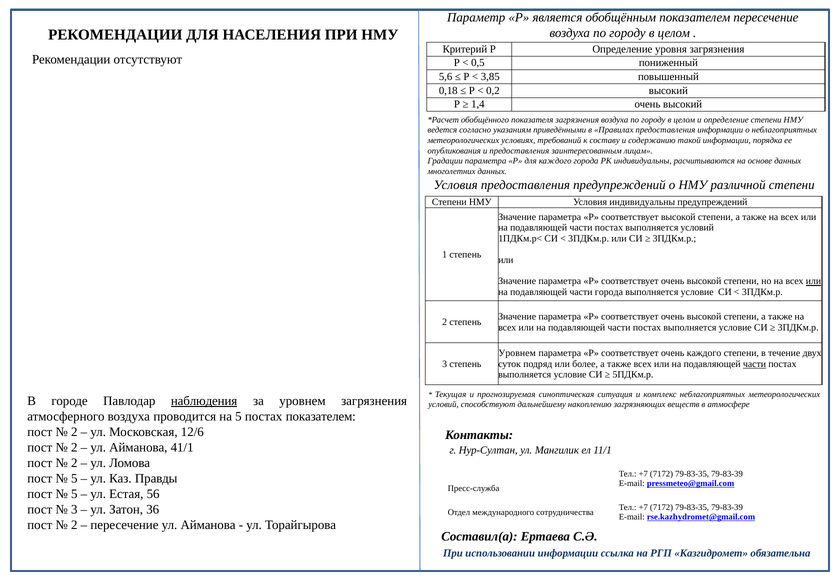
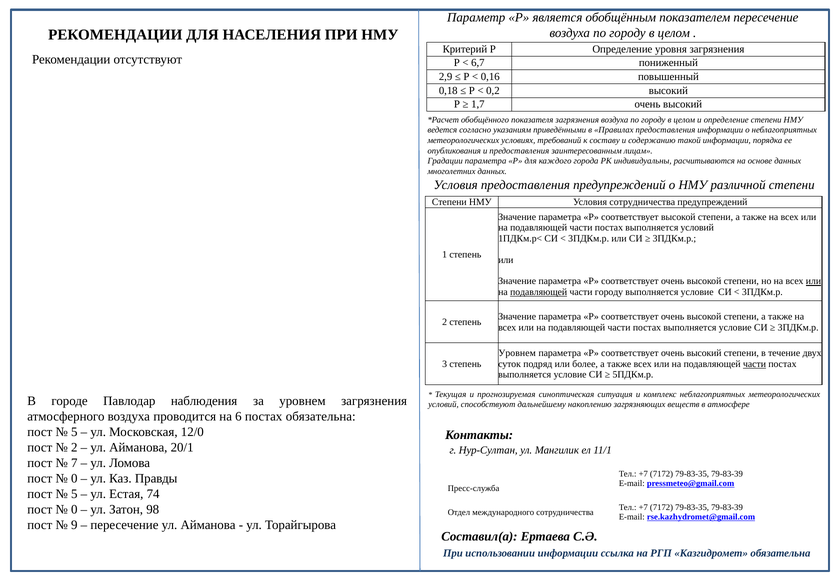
0,5: 0,5 -> 6,7 (478, 63)
5,6: 5,6 -> 2,9 (446, 77)
3,85: 3,85 -> 0,16 (490, 77)
1,4: 1,4 -> 1,7 (478, 104)
Условия индивидуальны: индивидуальны -> сотрудничества (642, 202)
подавляющей underline: none -> present (539, 292)
части города: города -> городу (609, 292)
соответствует очень каждого: каждого -> высокий (704, 354)
наблюдения underline: present -> none (204, 401)
на 5: 5 -> 6 (238, 417)
постах показателем: показателем -> обязательна (321, 417)
2: 2 -> 5 (74, 432)
12/6: 12/6 -> 12/0 (192, 432)
41/1: 41/1 -> 20/1 (182, 448)
2: 2 -> 7 (74, 463)
5: 5 -> 0 (74, 479)
56: 56 -> 74 (153, 494)
3: 3 -> 0 (74, 510)
36: 36 -> 98 (153, 510)
2: 2 -> 9 (74, 525)
